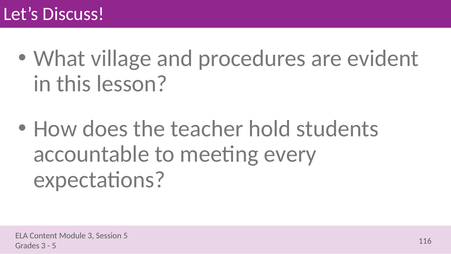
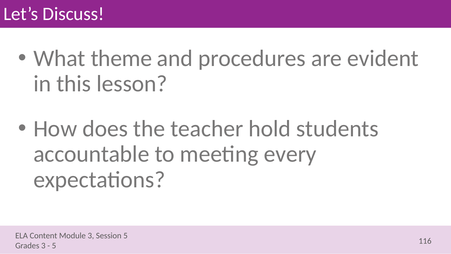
village: village -> theme (121, 58)
